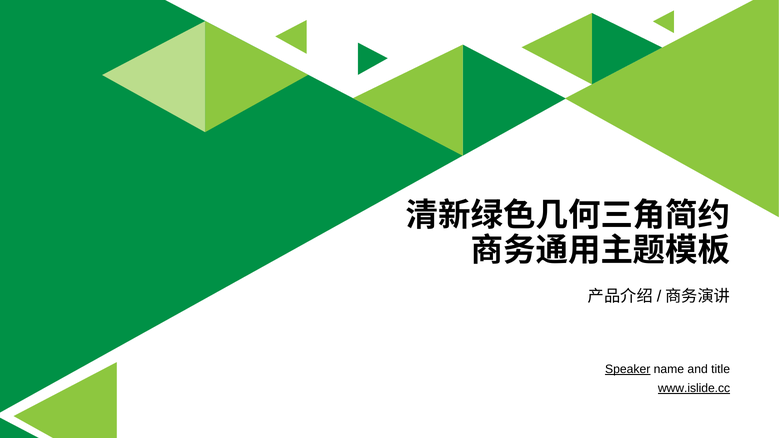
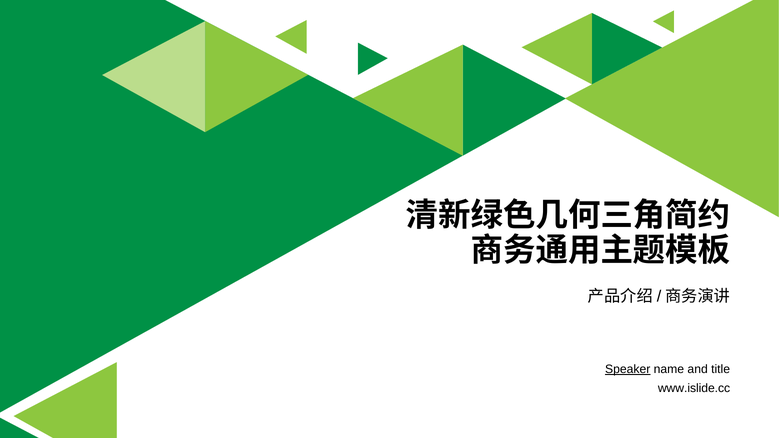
www.islide.cc underline: present -> none (694, 388)
